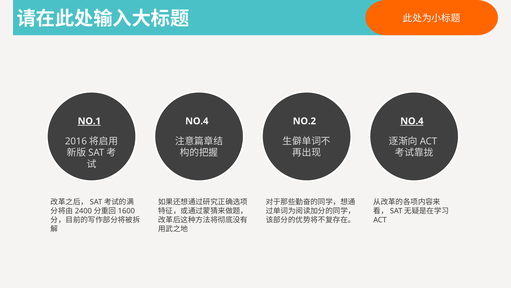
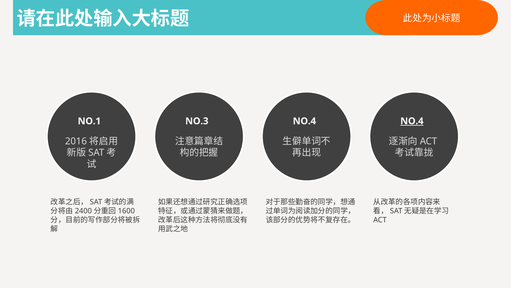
NO.1 underline: present -> none (89, 121)
NO.4: NO.4 -> NO.3 (197, 121)
NO.2: NO.2 -> NO.4 (304, 121)
